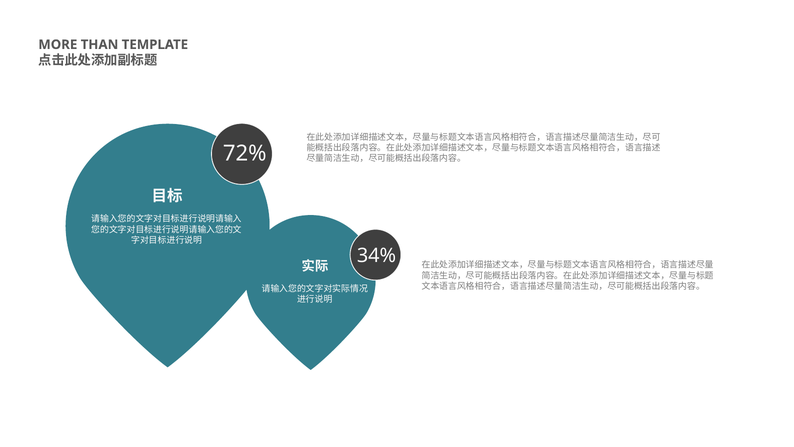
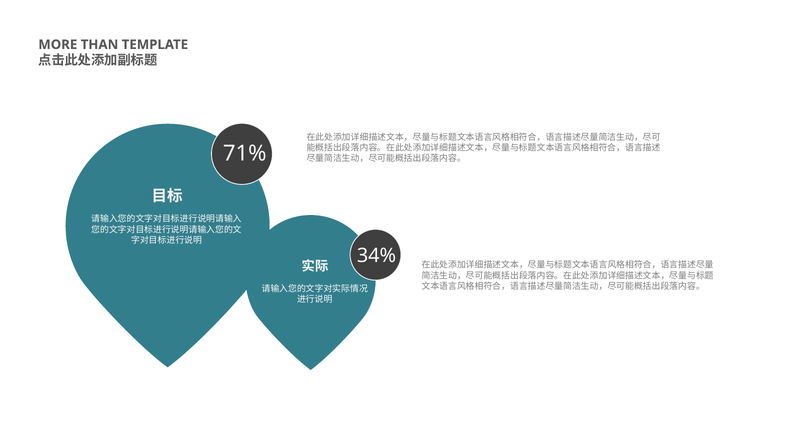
72%: 72% -> 71% (245, 154)
